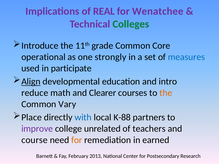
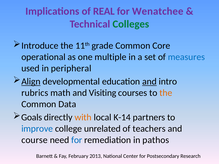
strongly: strongly -> multiple (111, 57)
participate: participate -> peripheral (71, 68)
and underline: none -> present (149, 82)
reduce: reduce -> rubrics (35, 93)
Clearer: Clearer -> Visiting (103, 93)
Vary: Vary -> Data (67, 104)
Place: Place -> Goals (32, 118)
with colour: blue -> orange (83, 118)
K-88: K-88 -> K-14 (122, 118)
improve colour: purple -> blue (37, 129)
for colour: orange -> blue (77, 140)
earned: earned -> pathos (156, 140)
